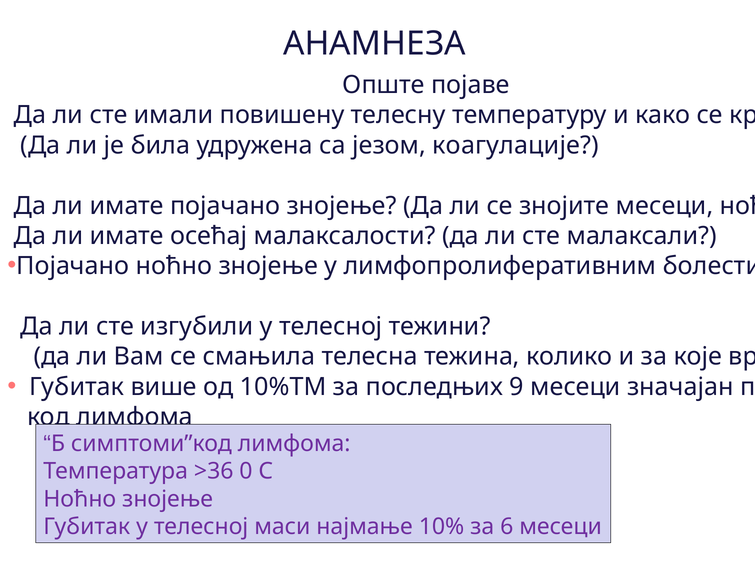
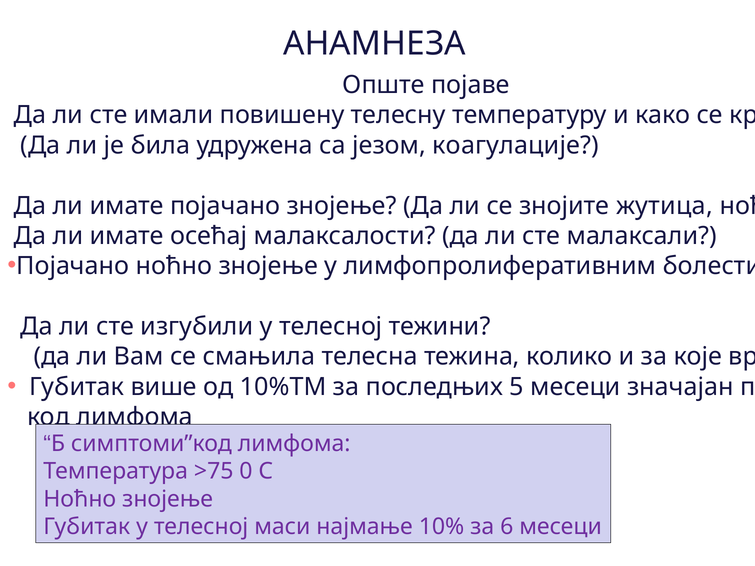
знојите месеци: месеци -> жутица (665, 206)
9: 9 -> 5 (517, 387)
>36: >36 -> >75 (214, 472)
